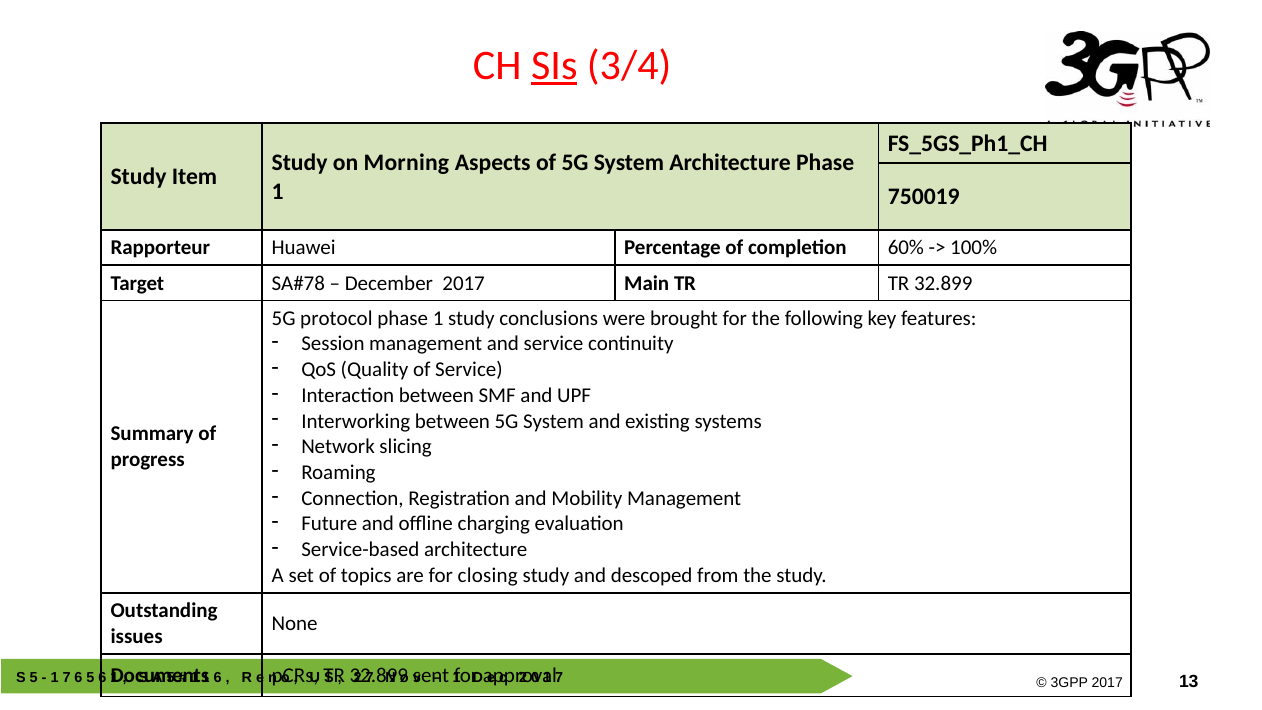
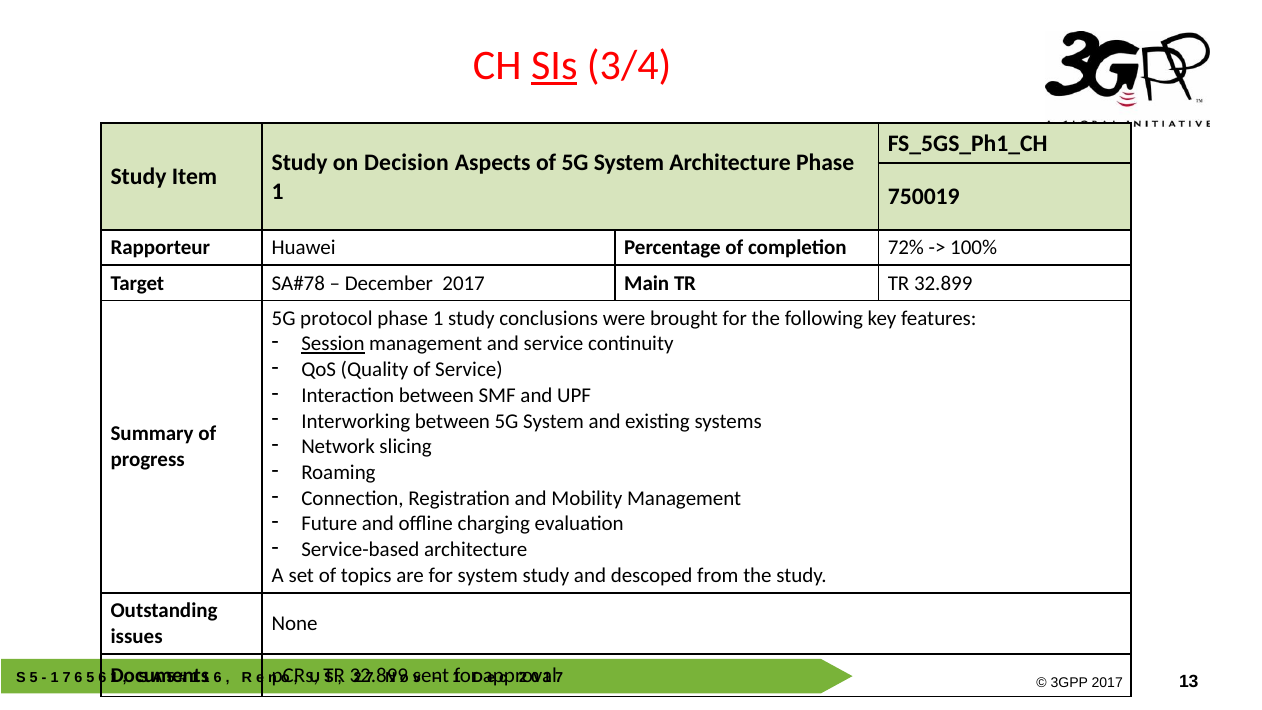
Morning: Morning -> Decision (406, 162)
60%: 60% -> 72% (906, 248)
Session underline: none -> present (333, 344)
for closing: closing -> system (488, 575)
